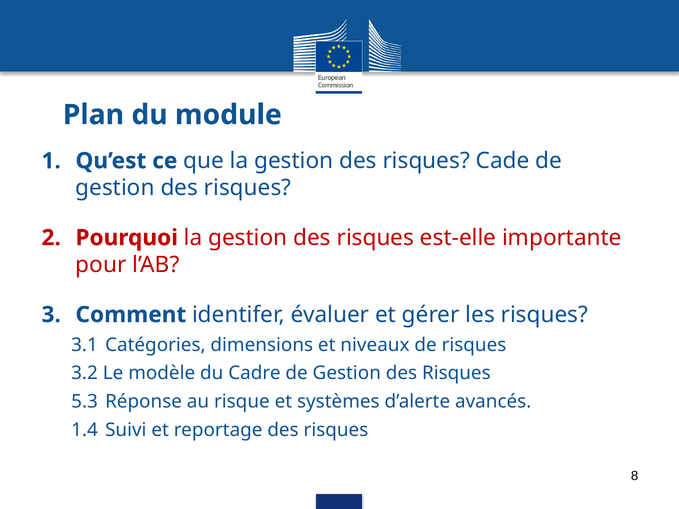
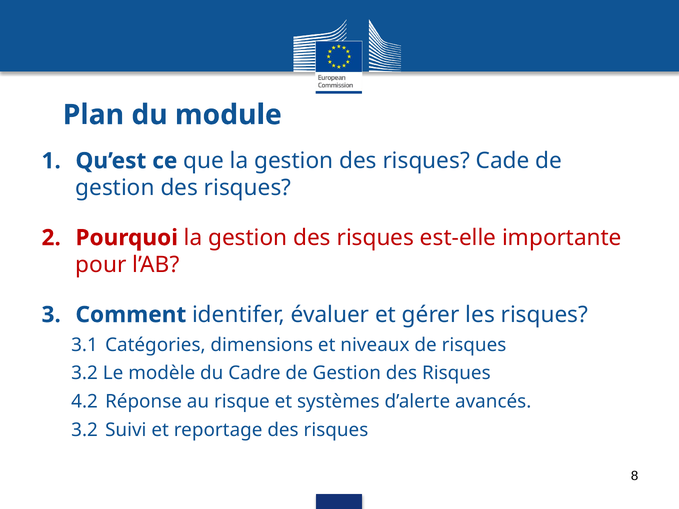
5.3: 5.3 -> 4.2 (85, 402)
1.4: 1.4 -> 3.2 (85, 430)
